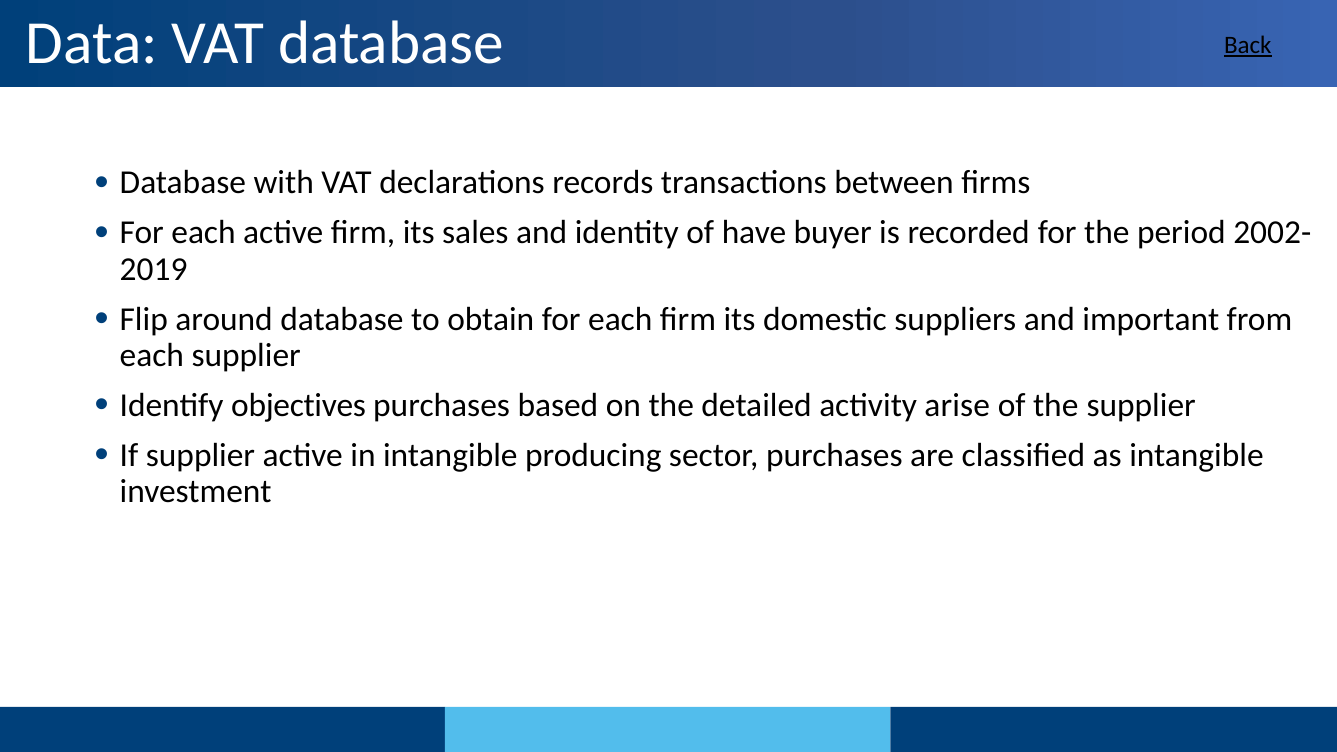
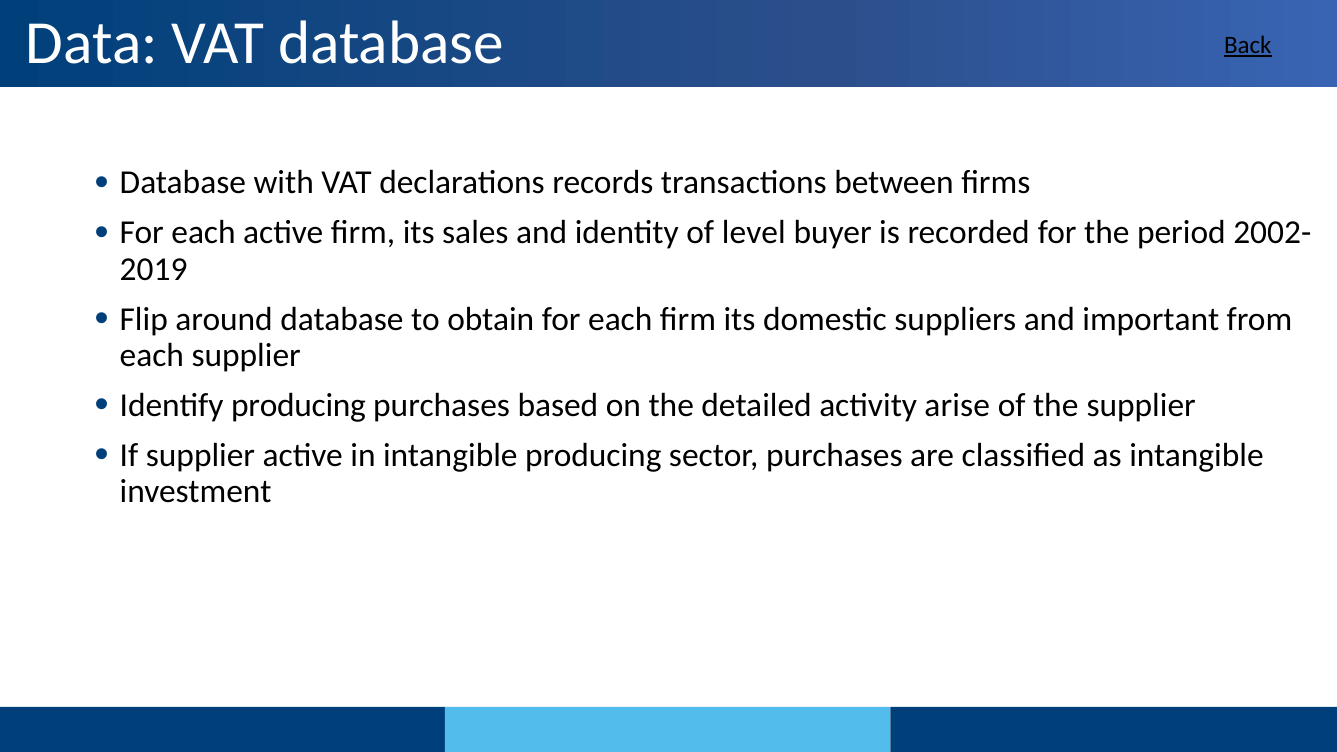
have: have -> level (754, 233)
Identify objectives: objectives -> producing (299, 405)
